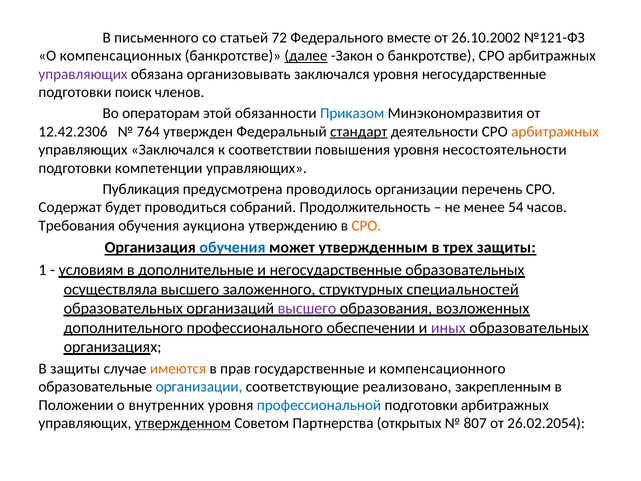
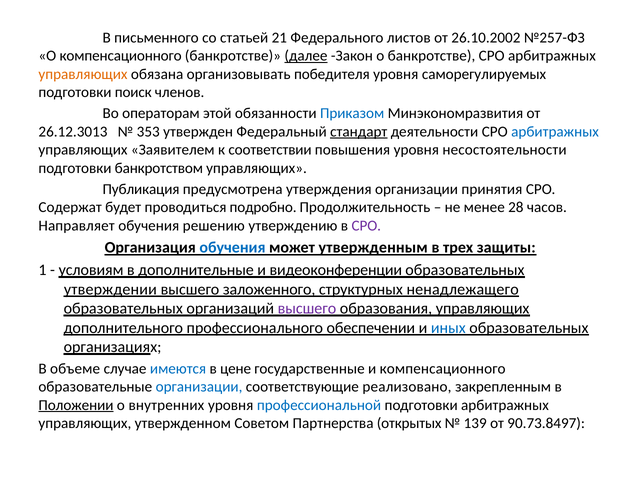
72: 72 -> 21 (279, 38)
вместе: вместе -> листов (409, 38)
№121-ФЗ: №121-ФЗ -> №257-ФЗ (554, 38)
О компенсационных: компенсационных -> компенсационного (121, 56)
управляющих colour: purple -> orange (83, 74)
организовывать заключался: заключался -> победителя (332, 74)
уровня негосударственные: негосударственные -> саморегулируемых (484, 74)
12.42.2306: 12.42.2306 -> 26.12.3013 (73, 132)
764: 764 -> 353 (148, 132)
арбитражных colour: orange -> blue (555, 132)
управляющих Заключался: Заключался -> Заявителем (173, 150)
компетенции: компетенции -> банкротством (159, 168)
проводилось: проводилось -> утверждения (329, 189)
перечень: перечень -> принятия (492, 189)
собраний: собраний -> подробно (263, 207)
54: 54 -> 28 (516, 207)
Требования: Требования -> Направляет (77, 225)
аукциона: аукциона -> решению (214, 225)
СРО colour: orange -> purple (366, 225)
и негосударственные: негосударственные -> видеоконференции (336, 270)
осуществляла: осуществляла -> утверждении (110, 289)
специальностей: специальностей -> ненадлежащего (463, 289)
образования возложенных: возложенных -> управляющих (483, 308)
иных colour: purple -> blue (448, 328)
В защиты: защиты -> объеме (75, 368)
имеются colour: orange -> blue (178, 368)
прав: прав -> цене (236, 368)
Положении underline: none -> present (76, 405)
утвержденном underline: present -> none (183, 423)
807: 807 -> 139 (475, 423)
26.02.2054: 26.02.2054 -> 90.73.8497 (546, 423)
